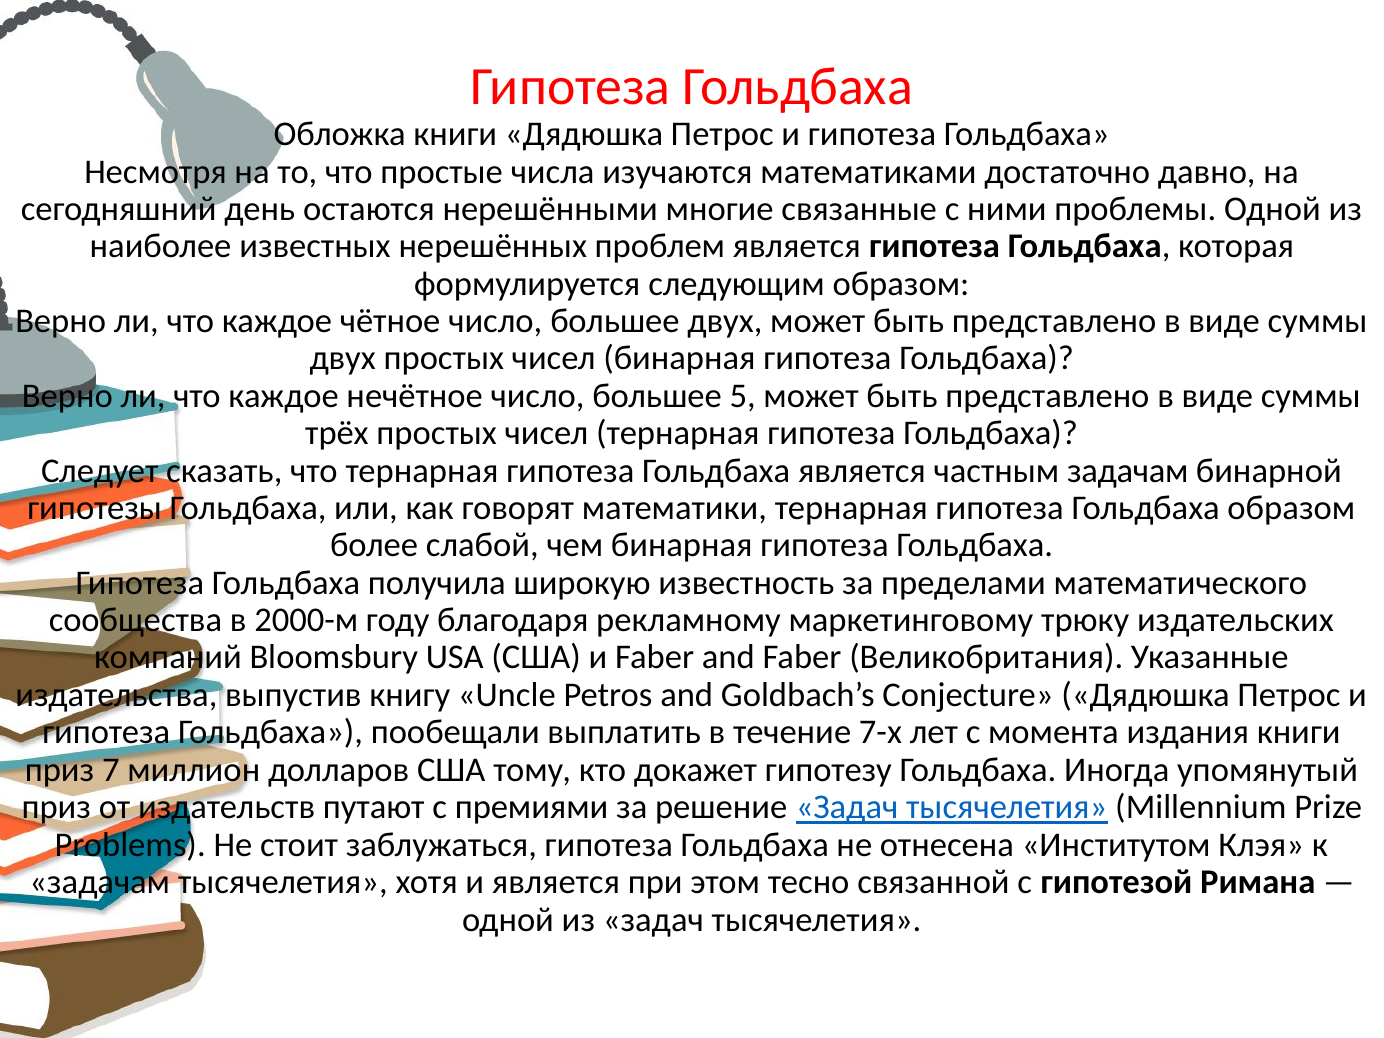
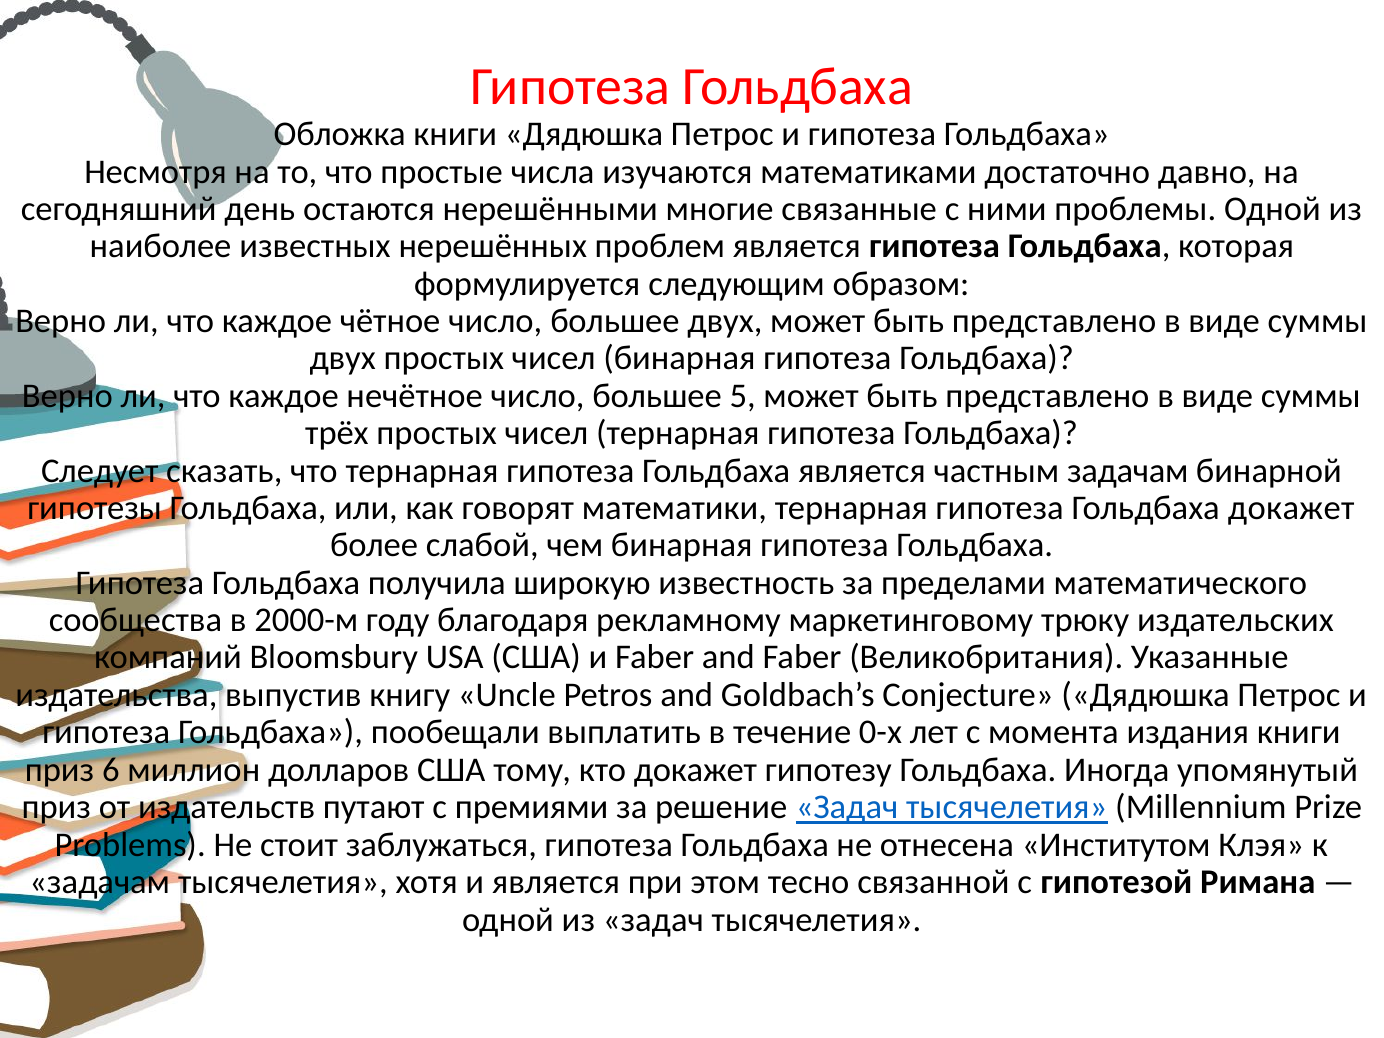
Гольдбаха образом: образом -> докажет (1291, 508)
7-х: 7-х -> 0-х (880, 732)
7: 7 -> 6 (111, 770)
